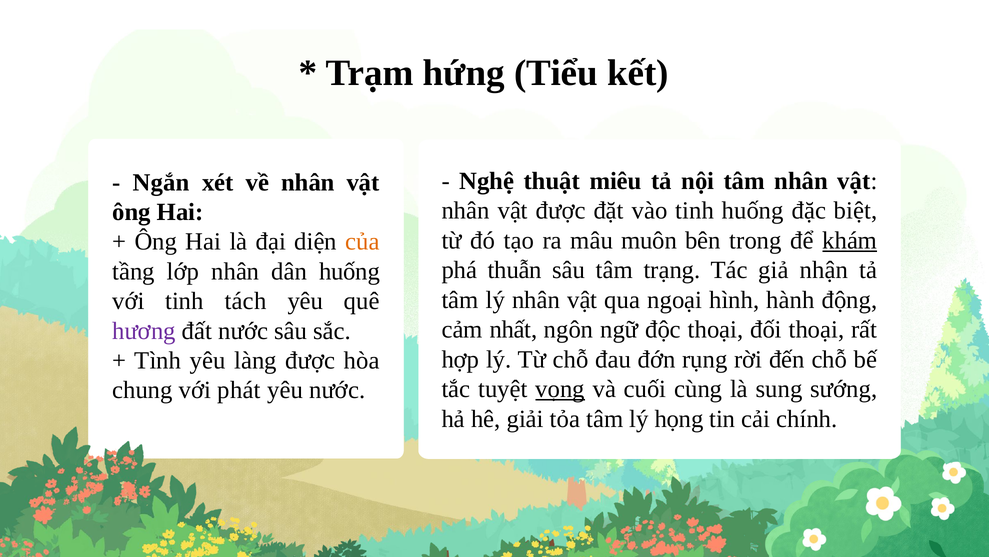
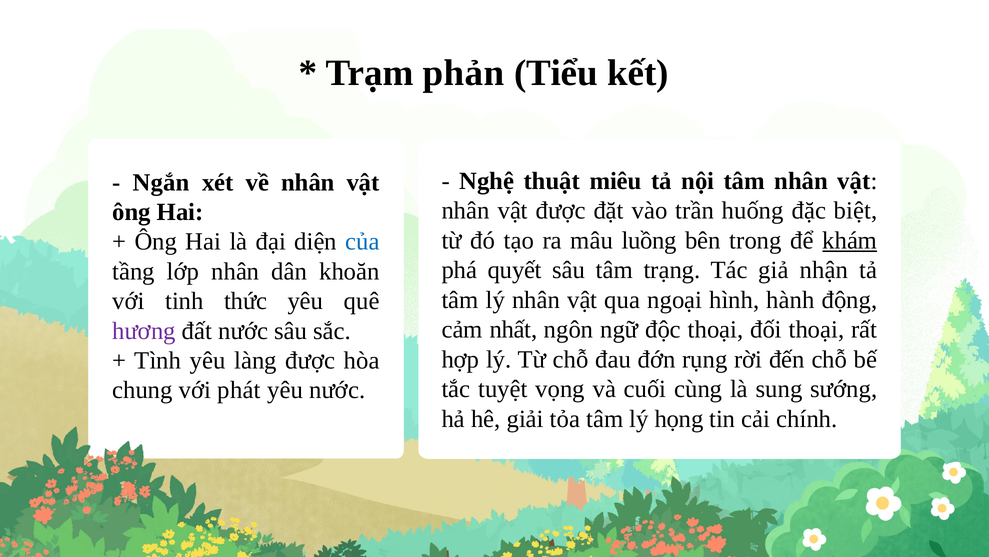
hứng: hứng -> phản (464, 73)
vào tinh: tinh -> trần (695, 210)
muôn: muôn -> luồng (649, 240)
của colour: orange -> blue (362, 241)
thuẫn: thuẫn -> quyết (515, 270)
dân huống: huống -> khoăn (349, 271)
tách: tách -> thức (246, 301)
vọng underline: present -> none (560, 389)
